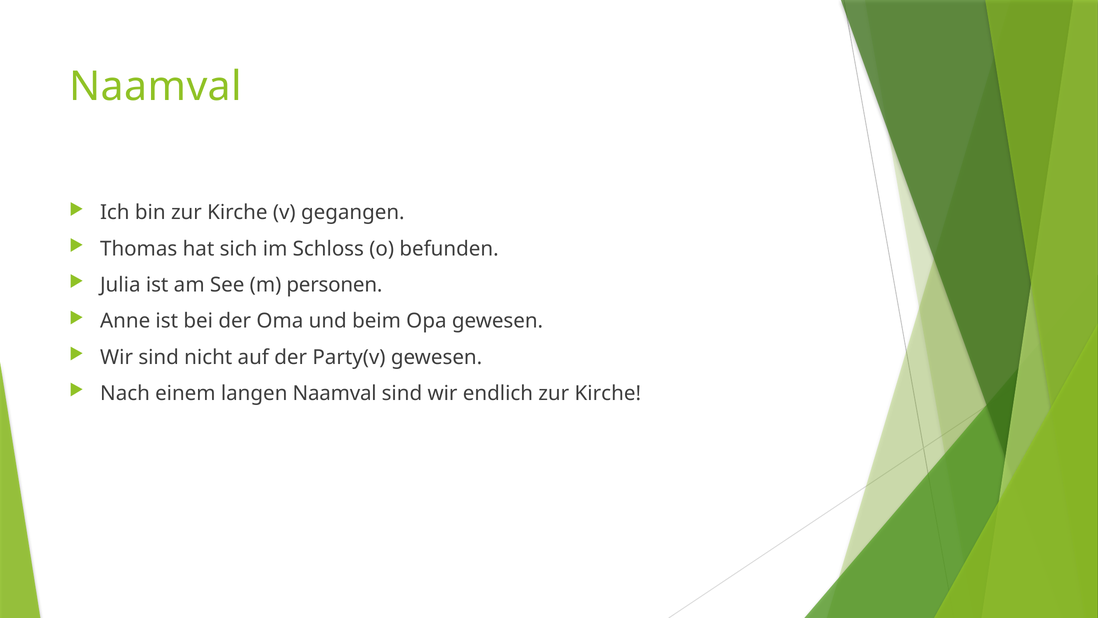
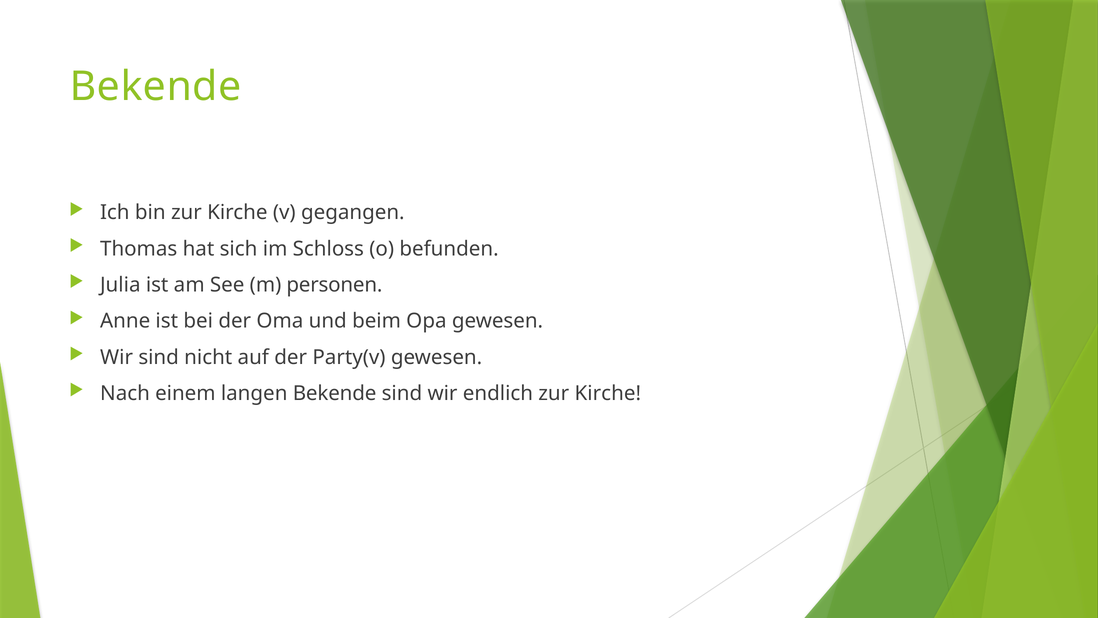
Naamval: Naamval -> Bekende (156, 87)
langen Naamval: Naamval -> Bekende (335, 393)
